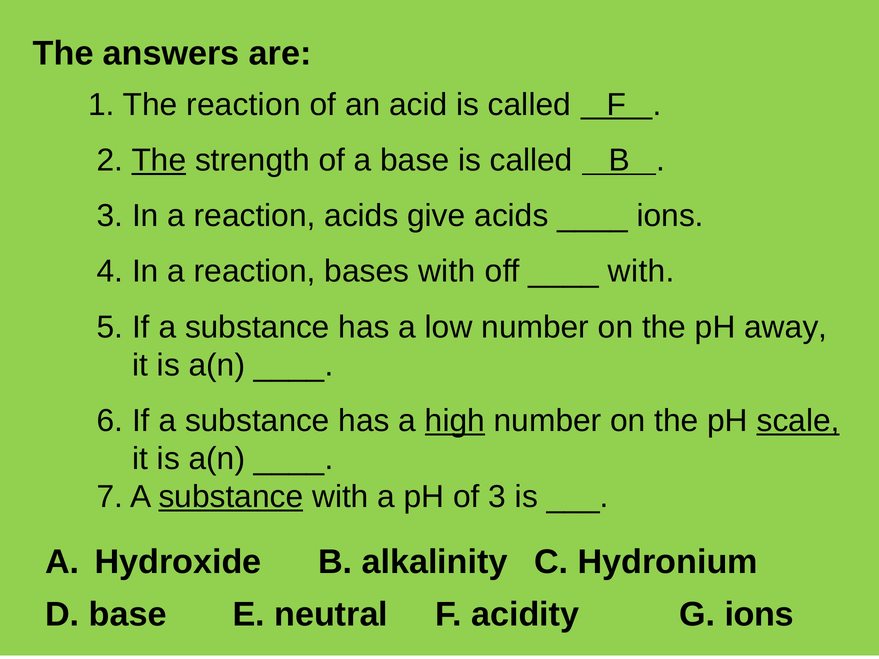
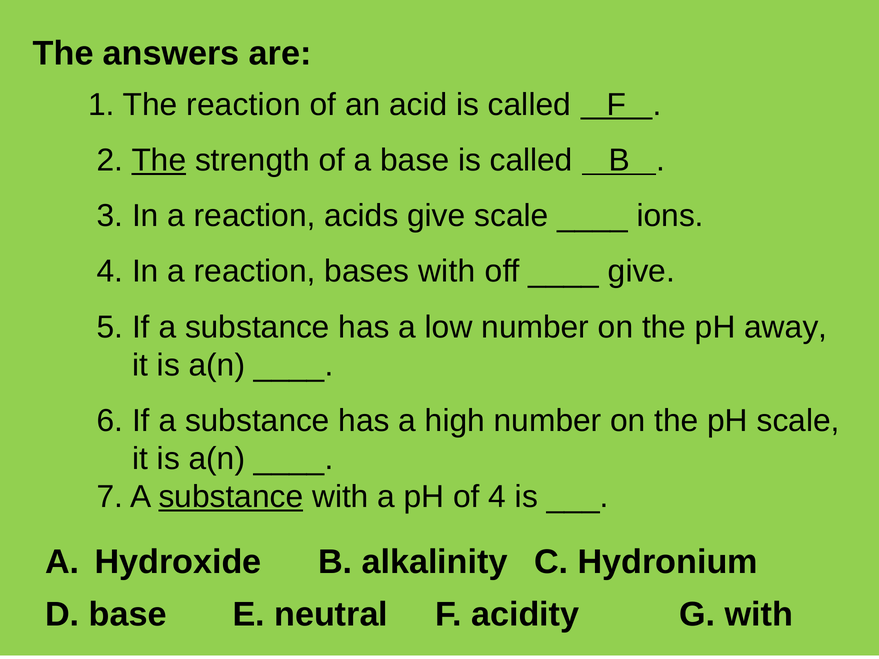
give acids: acids -> scale (511, 216)
with: with -> give (641, 272)
high underline: present -> none (455, 421)
scale underline: present -> none (798, 421)
of 3: 3 -> 4 (497, 497)
G ions: ions -> with (759, 615)
